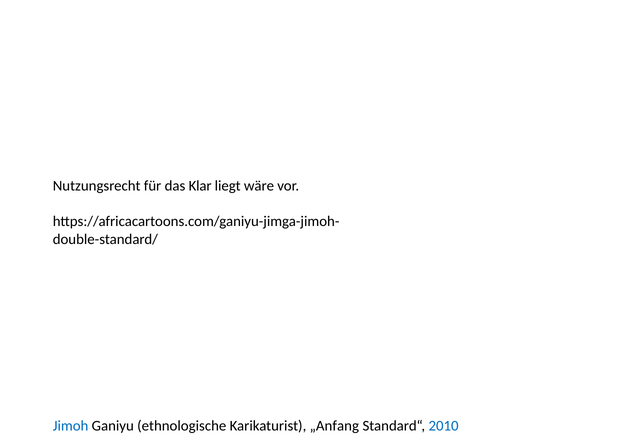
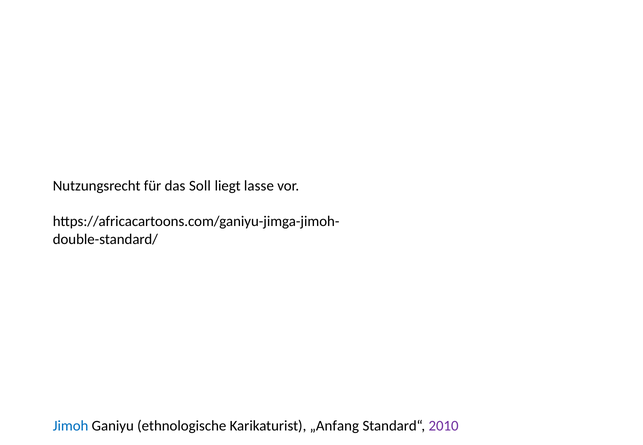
Klar: Klar -> Soll (200, 186)
wäre: wäre -> lasse (259, 186)
2010 colour: blue -> purple (444, 426)
